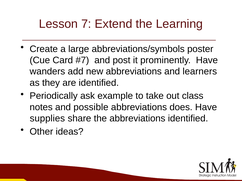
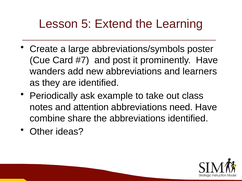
7: 7 -> 5 (86, 24)
possible: possible -> attention (91, 107)
does: does -> need (181, 107)
supplies: supplies -> combine (47, 119)
